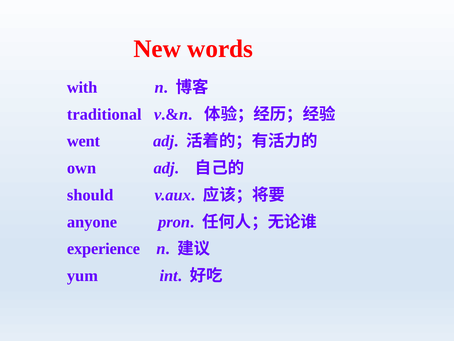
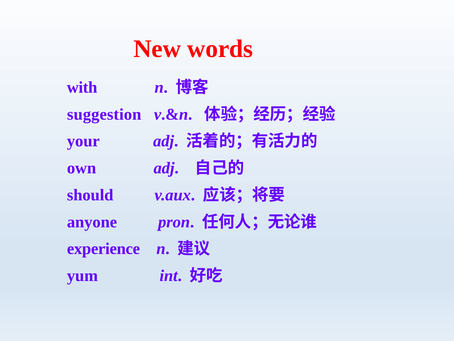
traditional: traditional -> suggestion (104, 114)
went: went -> your (83, 141)
